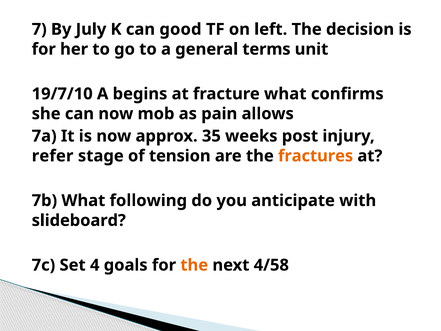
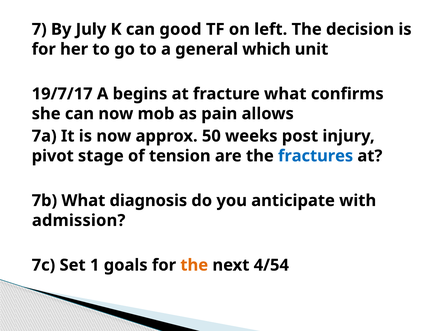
terms: terms -> which (266, 49)
19/7/10: 19/7/10 -> 19/7/17 (62, 94)
35: 35 -> 50 (211, 136)
refer: refer -> pivot (53, 156)
fractures colour: orange -> blue (316, 156)
following: following -> diagnosis (148, 200)
slideboard: slideboard -> admission (79, 220)
4: 4 -> 1 (95, 265)
4/58: 4/58 -> 4/54 (271, 265)
